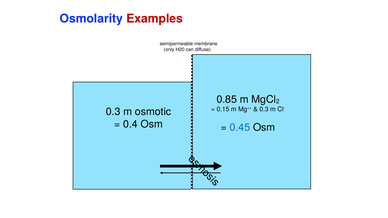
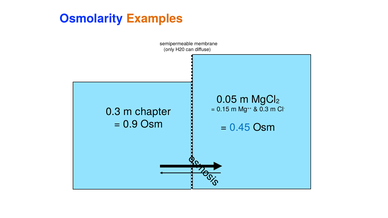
Examples colour: red -> orange (155, 19)
0.85: 0.85 -> 0.05 (227, 99)
osmotic: osmotic -> chapter (153, 112)
0.4: 0.4 -> 0.9 (131, 124)
